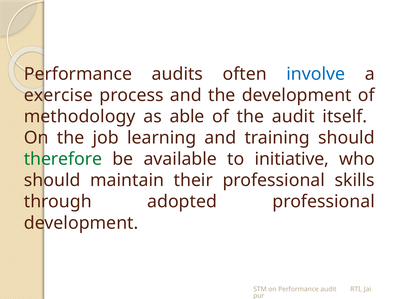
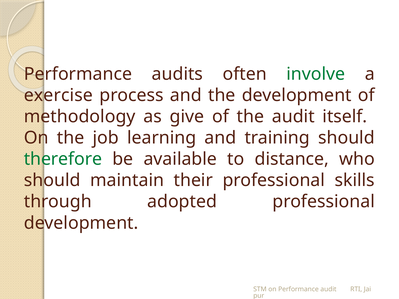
involve colour: blue -> green (316, 74)
able: able -> give (187, 117)
initiative: initiative -> distance (292, 159)
